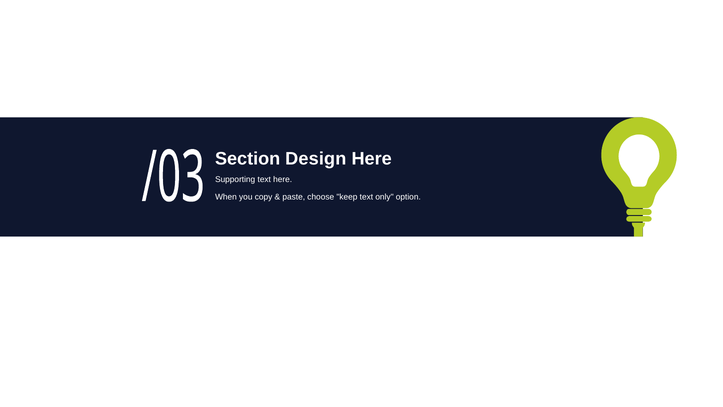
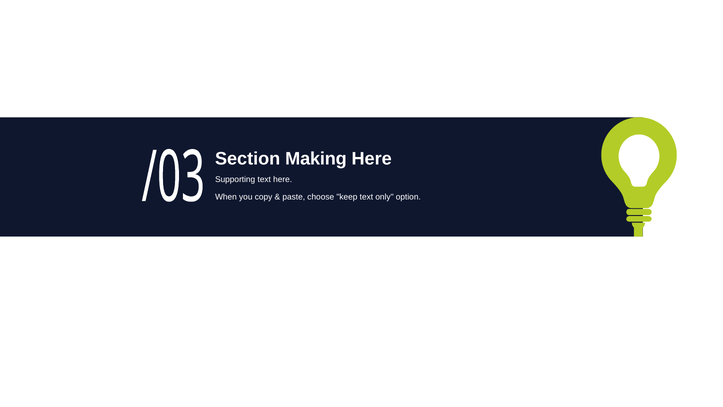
Design: Design -> Making (316, 159)
